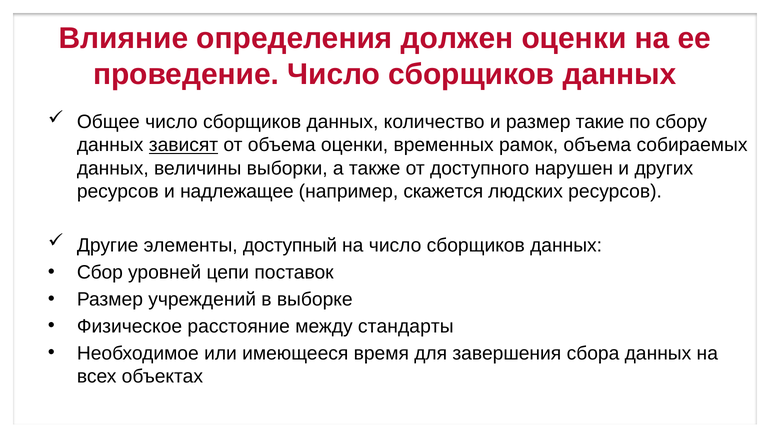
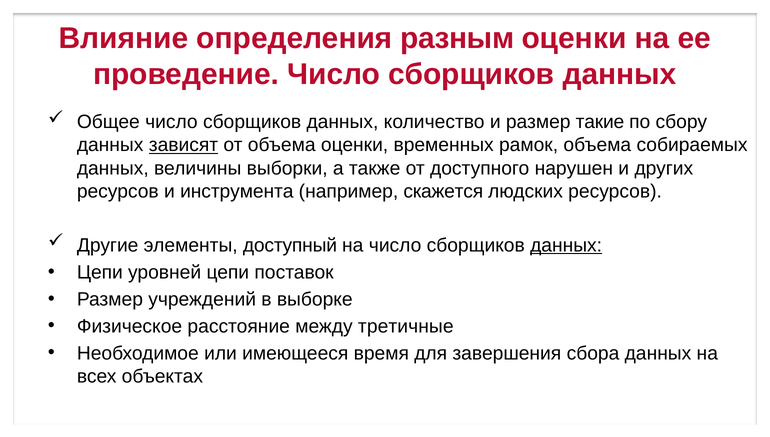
должен: должен -> разным (457, 38)
надлежащее: надлежащее -> инструмента (237, 191)
данных underline: none -> present (566, 245)
Сбор: Сбор -> Цепи (100, 272)
стандарты: стандарты -> третичные (406, 326)
